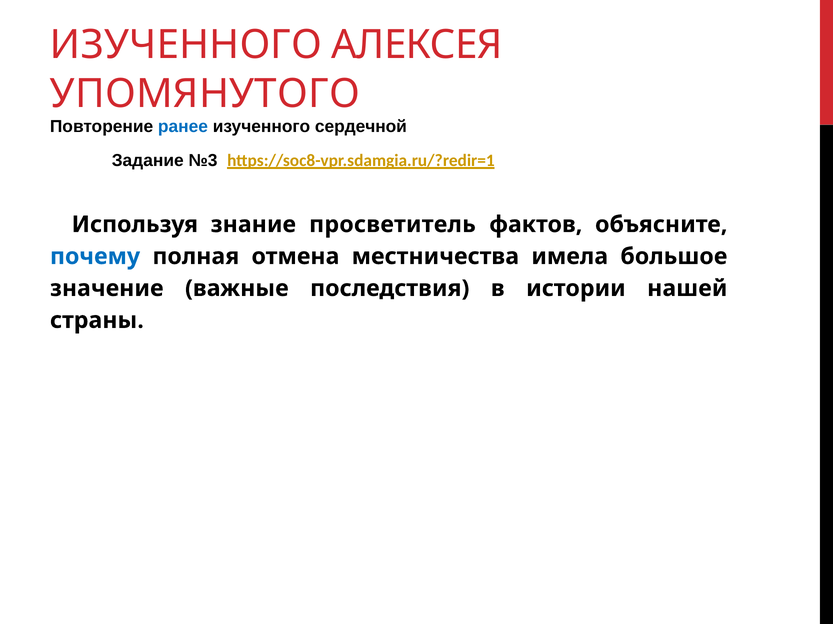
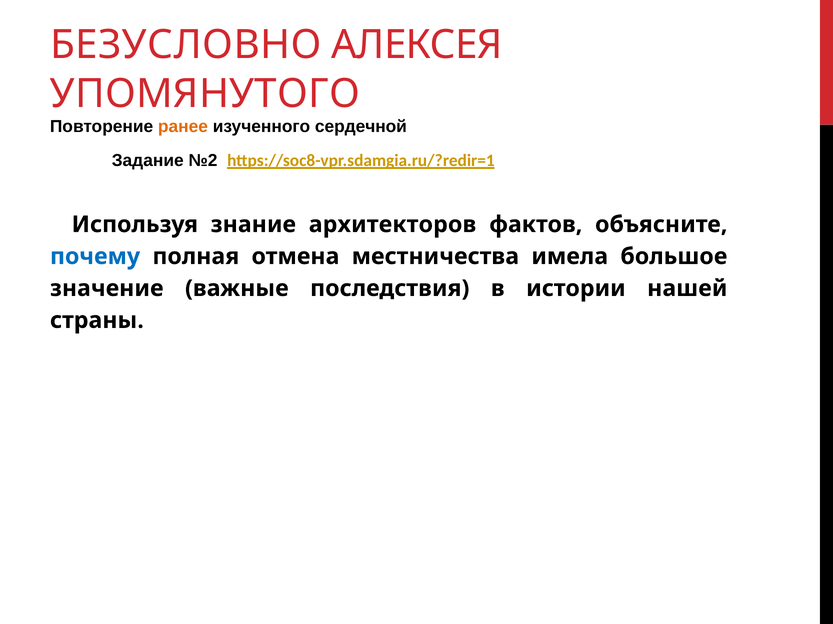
ИЗУЧЕННОГО: ИЗУЧЕННОГО -> БЕЗУСЛОВНО (186, 45)
ранее colour: blue -> orange (183, 127)
№3: №3 -> №2 (203, 161)
просветитель: просветитель -> архитекторов (393, 225)
